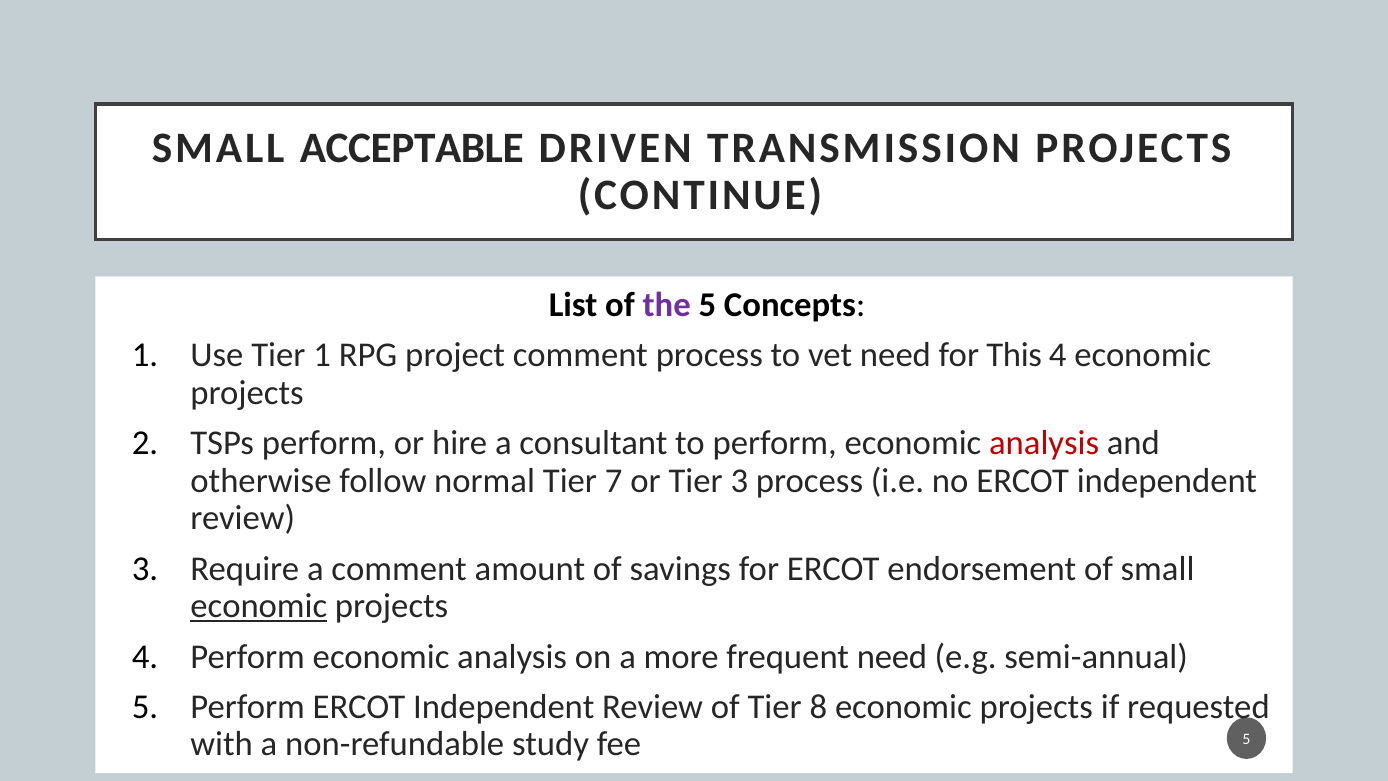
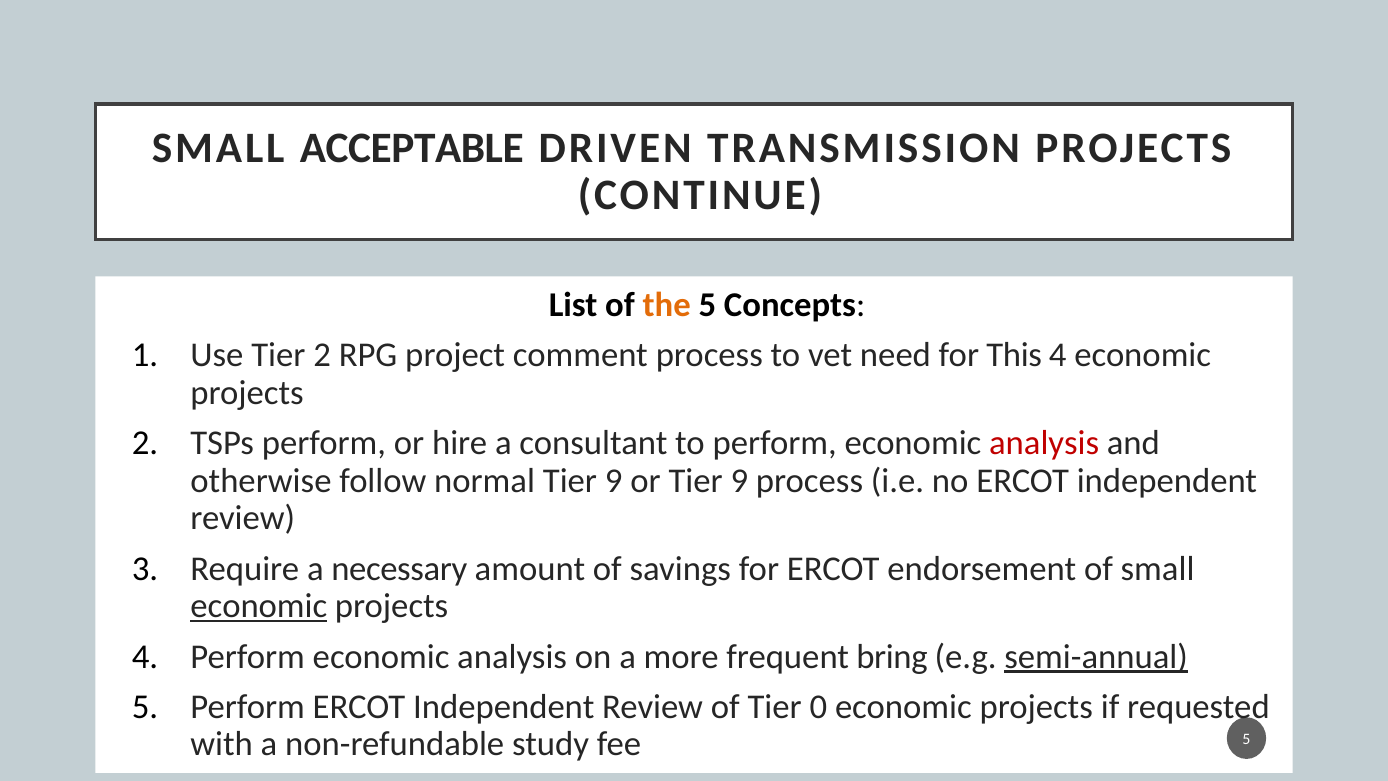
the colour: purple -> orange (667, 305)
Tier 1: 1 -> 2 (322, 355)
normal Tier 7: 7 -> 9 (614, 481)
or Tier 3: 3 -> 9 (739, 481)
a comment: comment -> necessary (399, 568)
frequent need: need -> bring (892, 656)
semi-annual underline: none -> present (1096, 656)
8: 8 -> 0 (818, 707)
